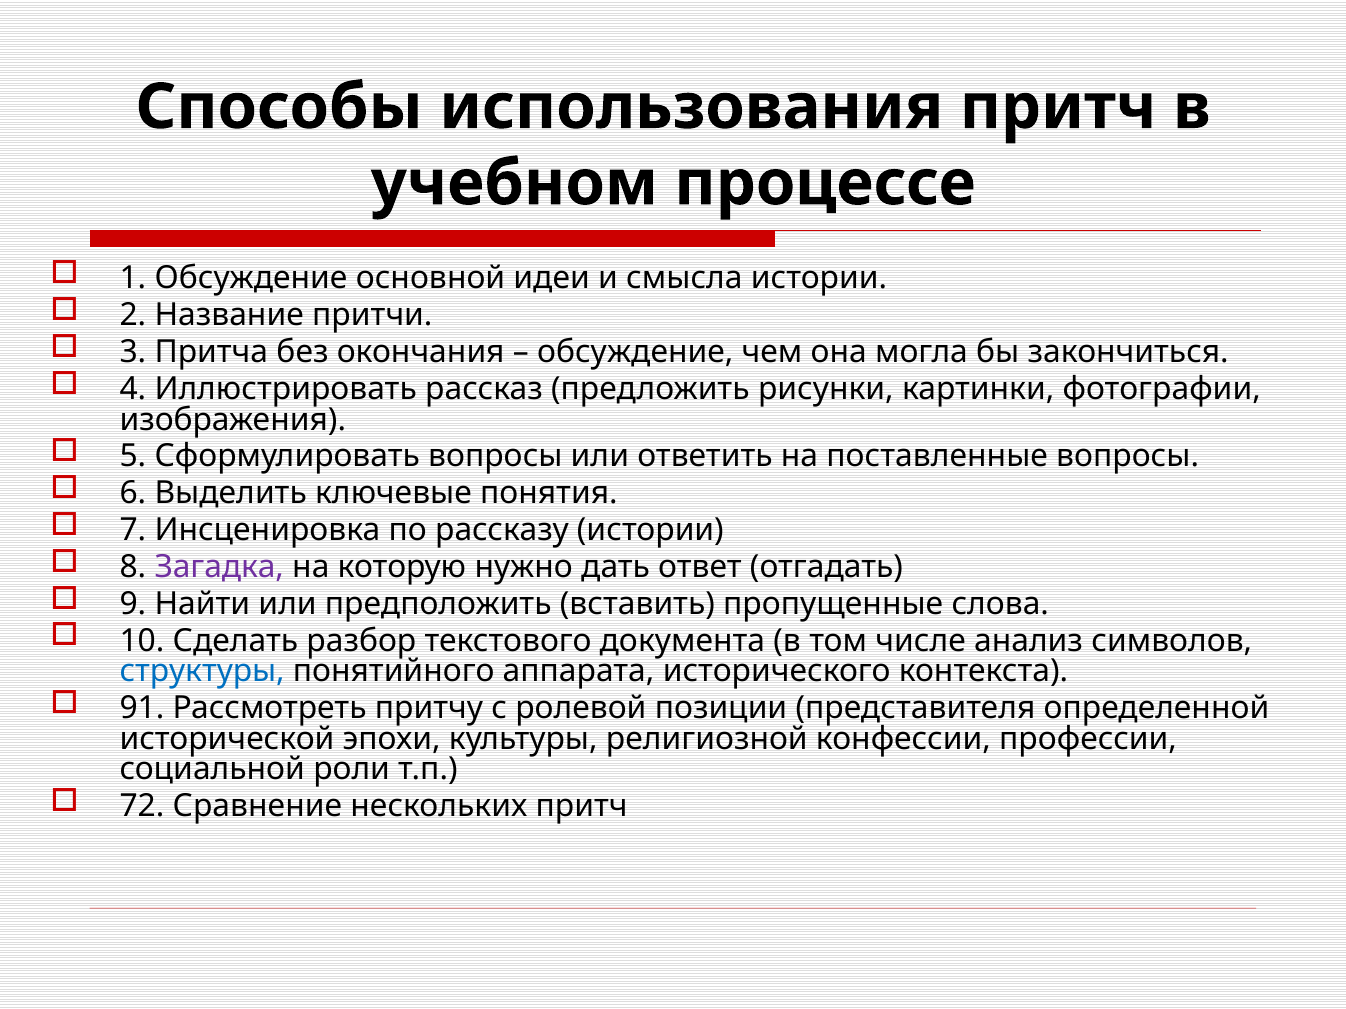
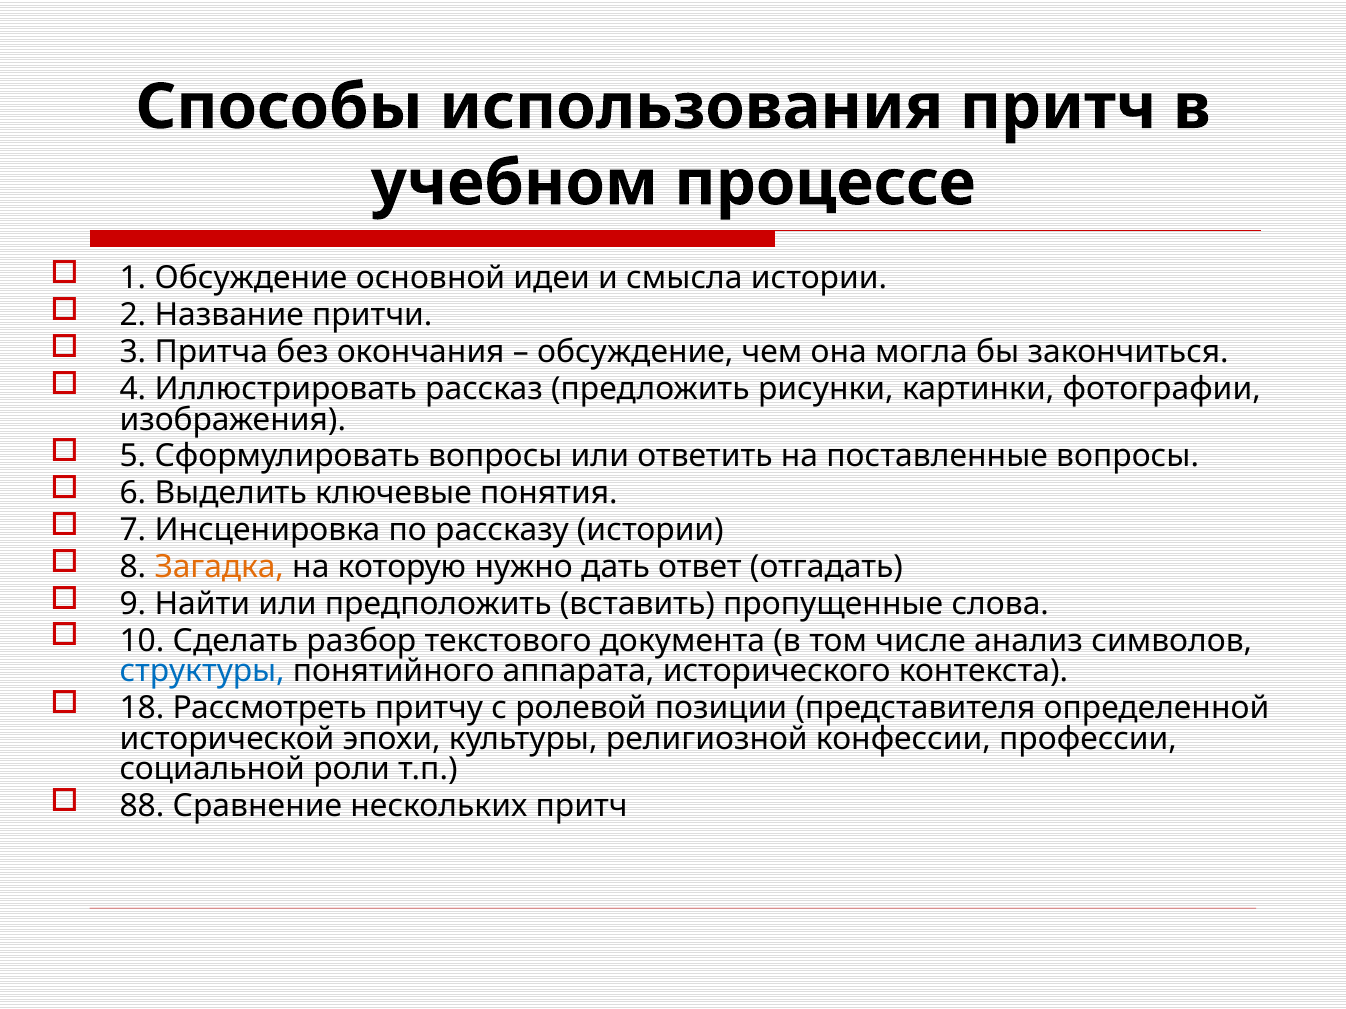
Загадка colour: purple -> orange (219, 567)
91: 91 -> 18 (142, 709)
72: 72 -> 88 (142, 806)
